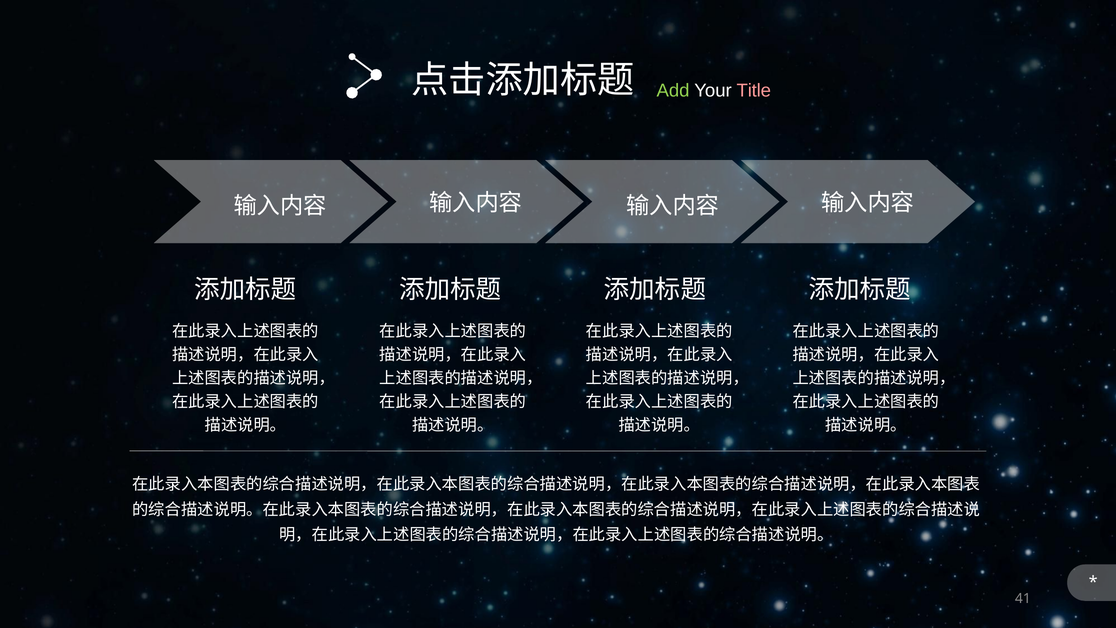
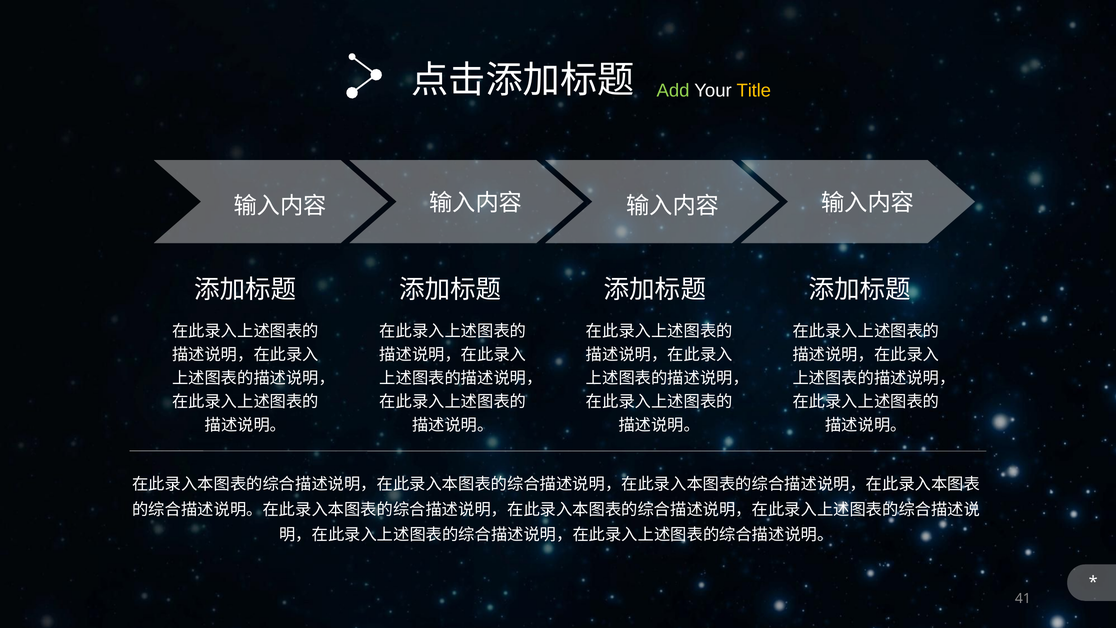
Title colour: pink -> yellow (754, 91)
